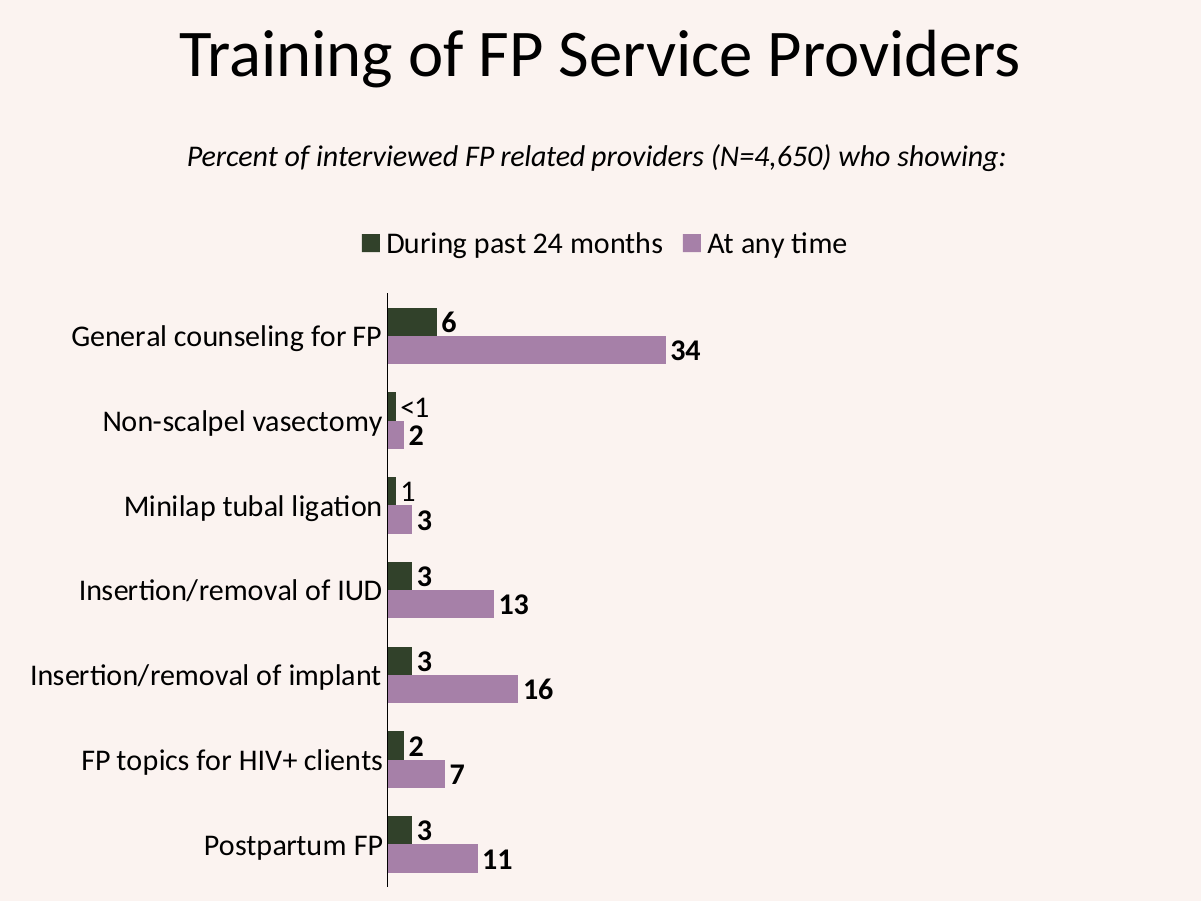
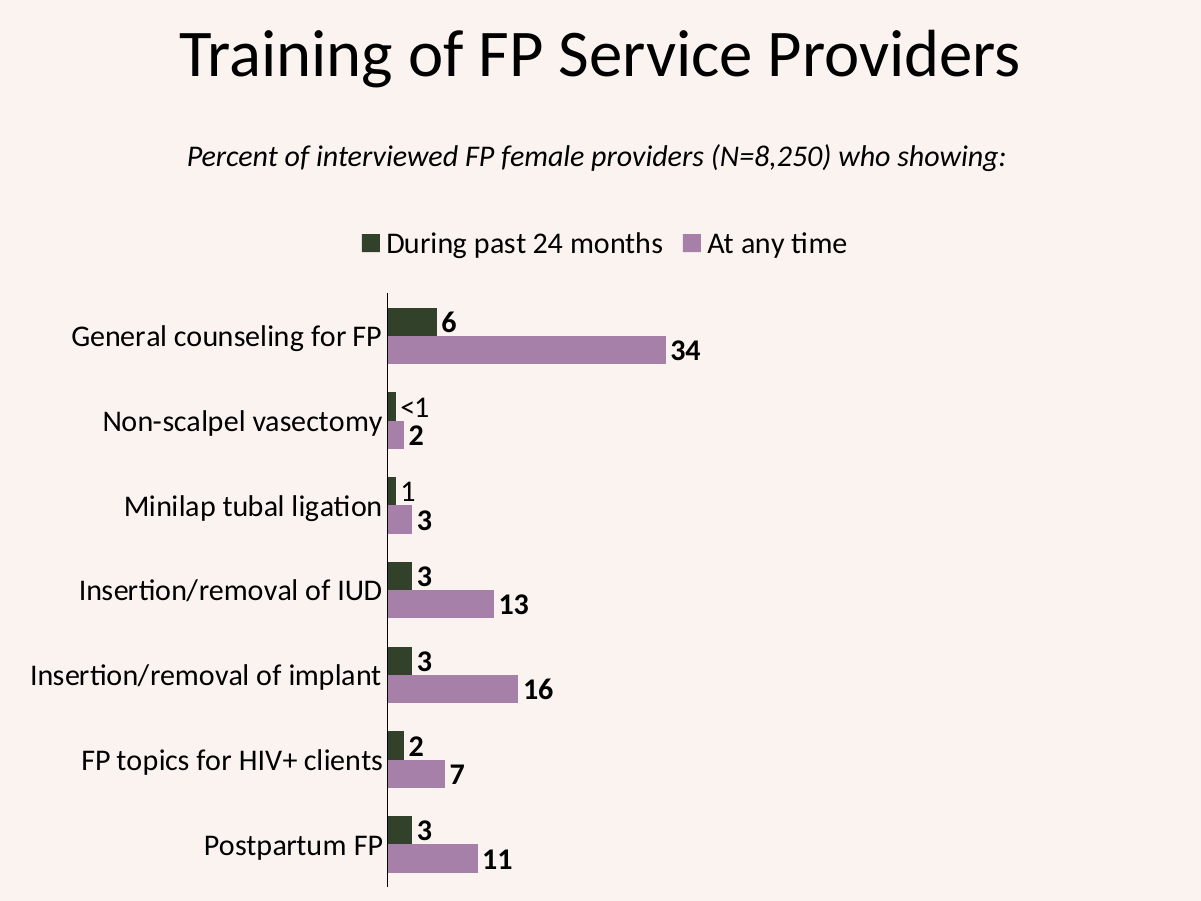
related: related -> female (543, 156)
N=4,650: N=4,650 -> N=8,250 (771, 156)
